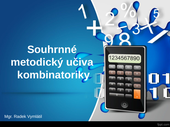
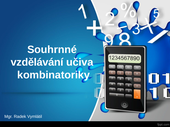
metodický: metodický -> vzdělávání (37, 62)
